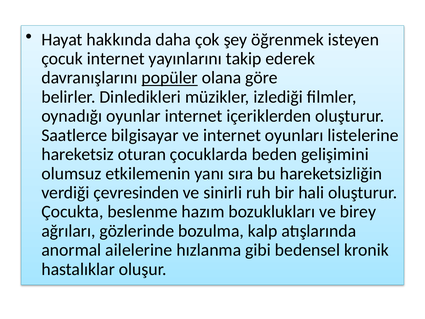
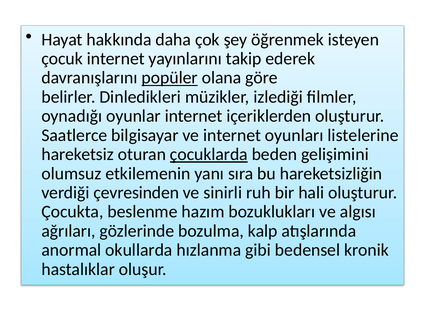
çocuklarda underline: none -> present (209, 154)
birey: birey -> algısı (358, 212)
ailelerine: ailelerine -> okullarda (139, 250)
